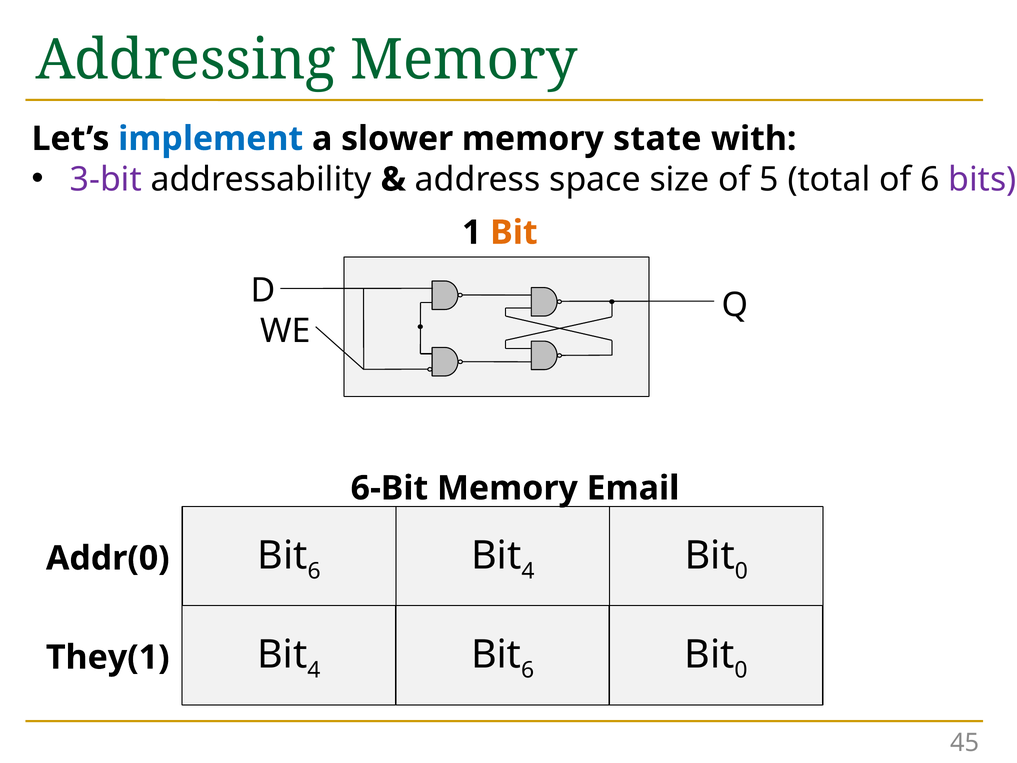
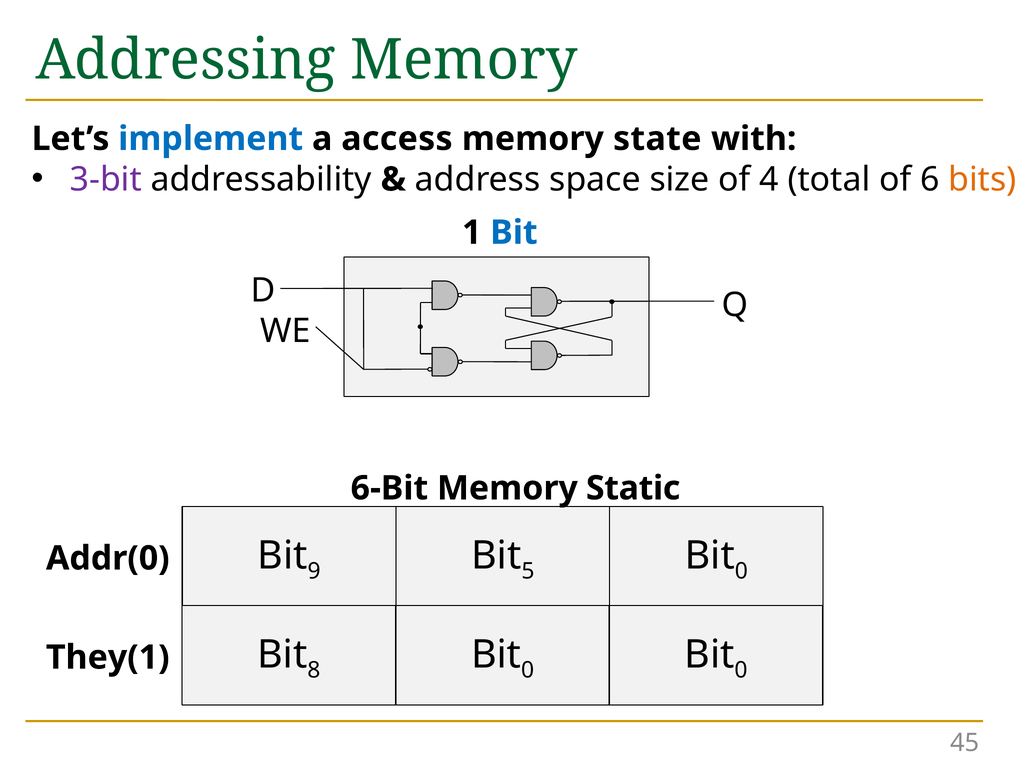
slower: slower -> access (397, 139)
5: 5 -> 4 (769, 179)
bits colour: purple -> orange (983, 179)
Bit colour: orange -> blue (514, 232)
Email: Email -> Static (633, 488)
6: 6 -> 9 (314, 571)
4: 4 -> 5 (528, 571)
4: 4 -> 8 (314, 670)
6: 6 -> 0 (528, 670)
